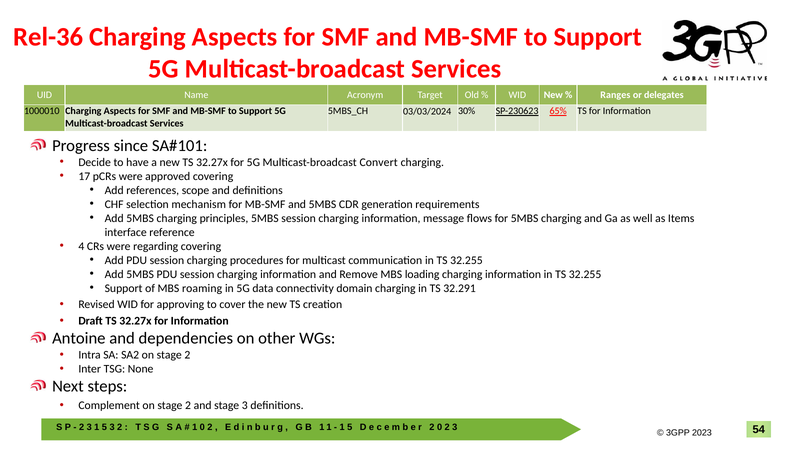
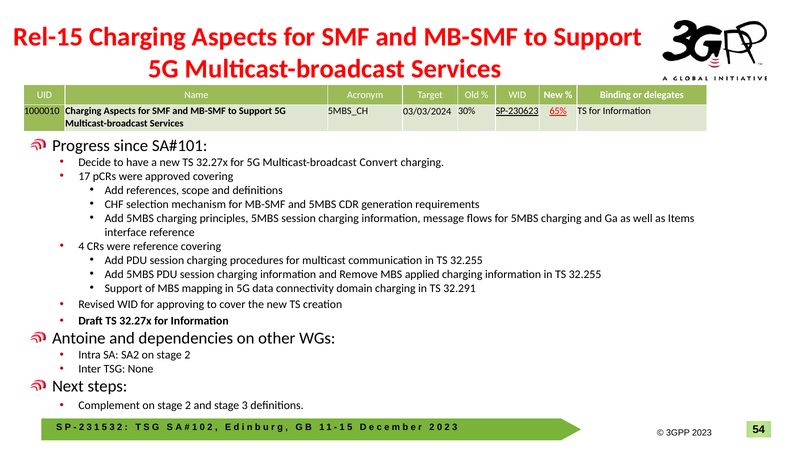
Rel-36: Rel-36 -> Rel-15 (48, 37)
Ranges: Ranges -> Binding (615, 95)
were regarding: regarding -> reference (156, 246)
loading: loading -> applied (422, 274)
roaming: roaming -> mapping (202, 288)
